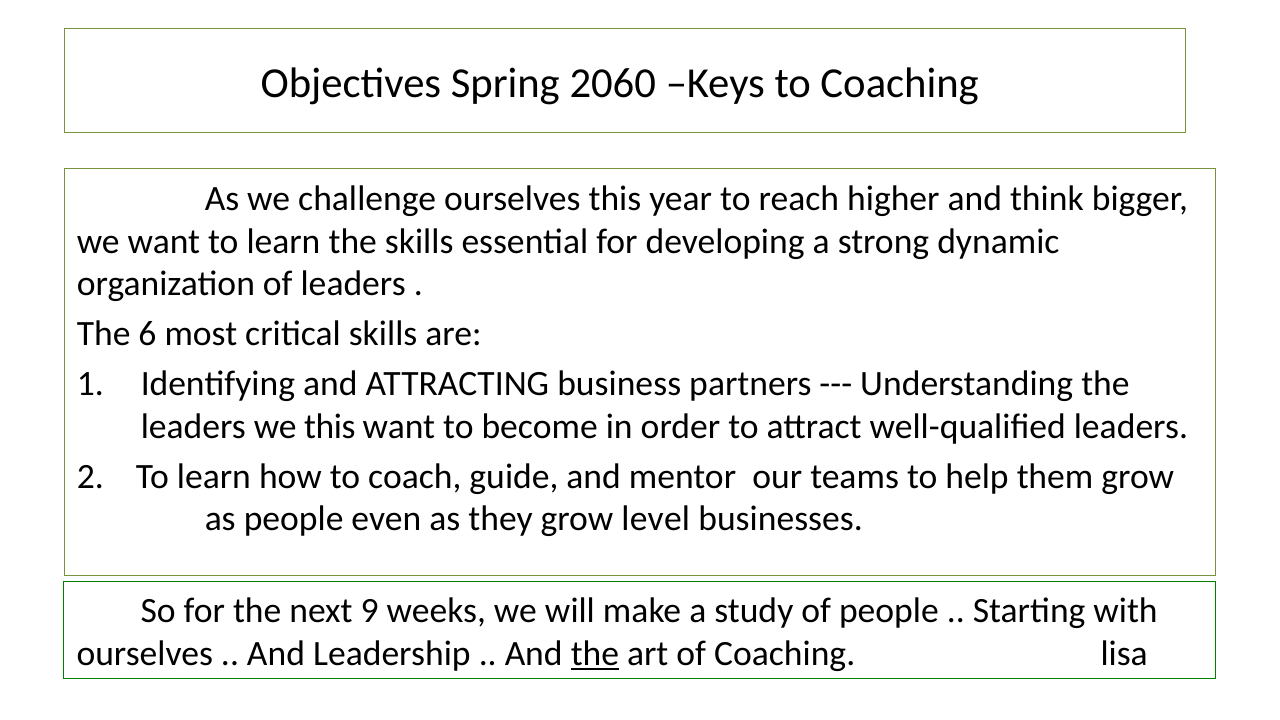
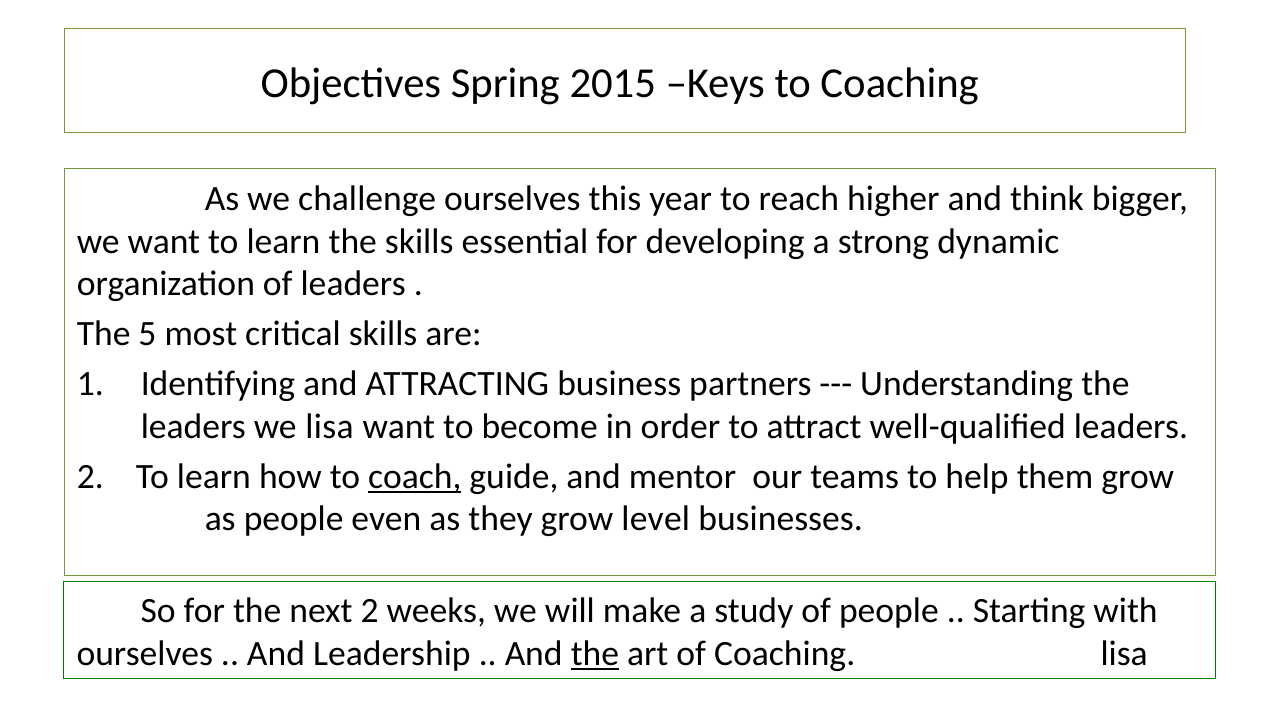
2060: 2060 -> 2015 (613, 84)
6: 6 -> 5 (147, 334)
we this: this -> lisa (329, 426)
coach underline: none -> present (415, 476)
next 9: 9 -> 2 (370, 611)
